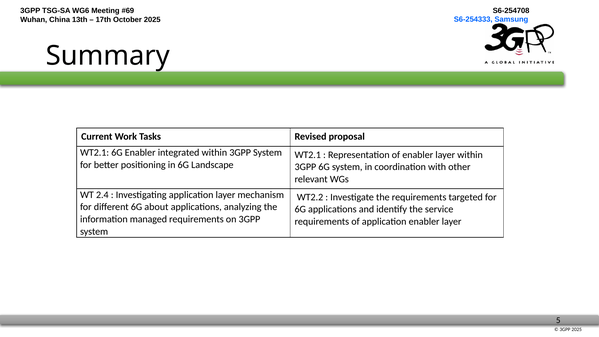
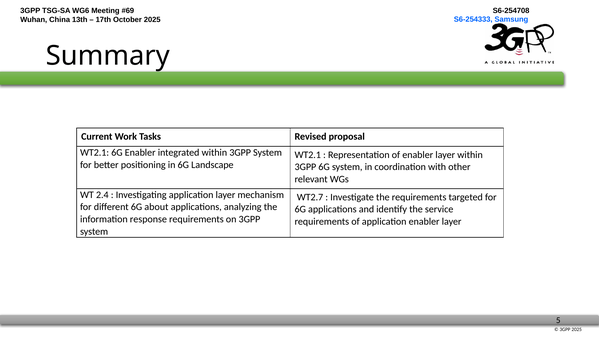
WT2.2: WT2.2 -> WT2.7 (310, 197)
managed: managed -> response (148, 219)
